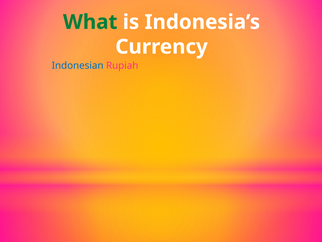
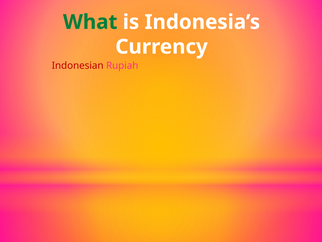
Indonesian colour: blue -> red (78, 66)
